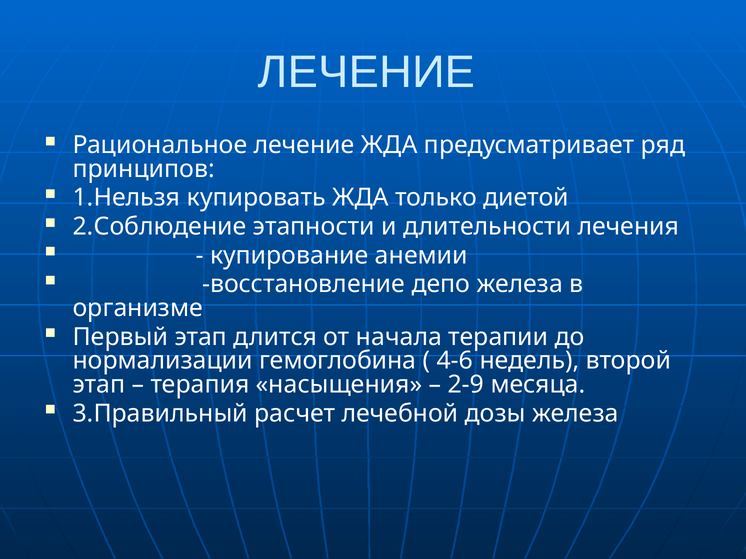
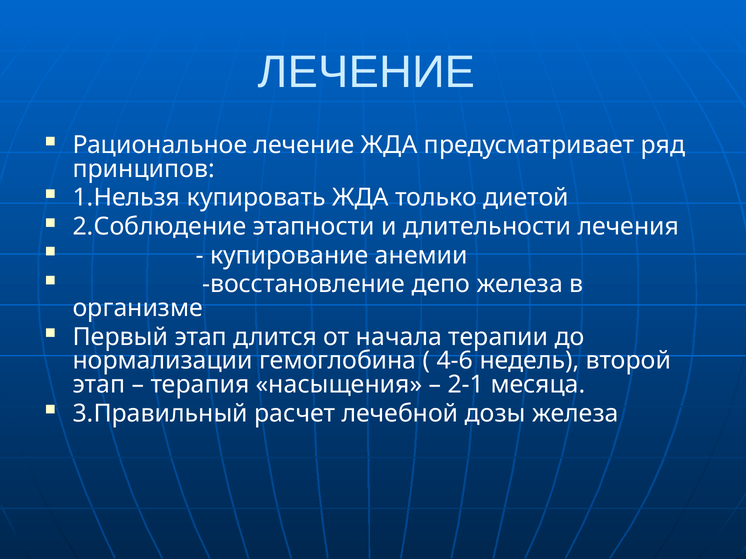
2-9: 2-9 -> 2-1 (466, 385)
